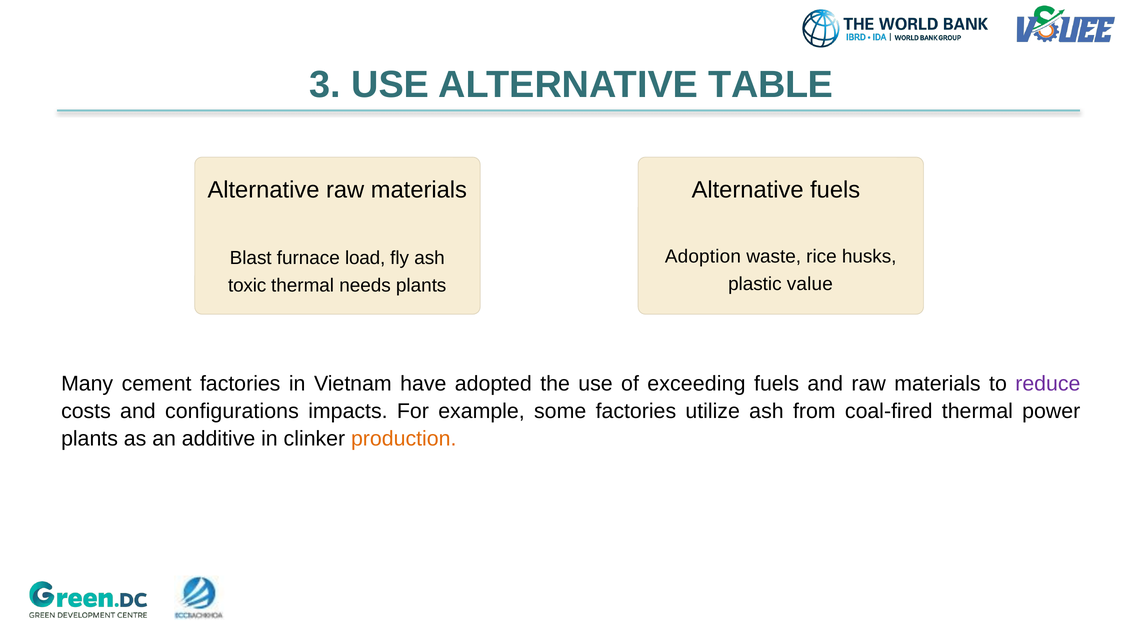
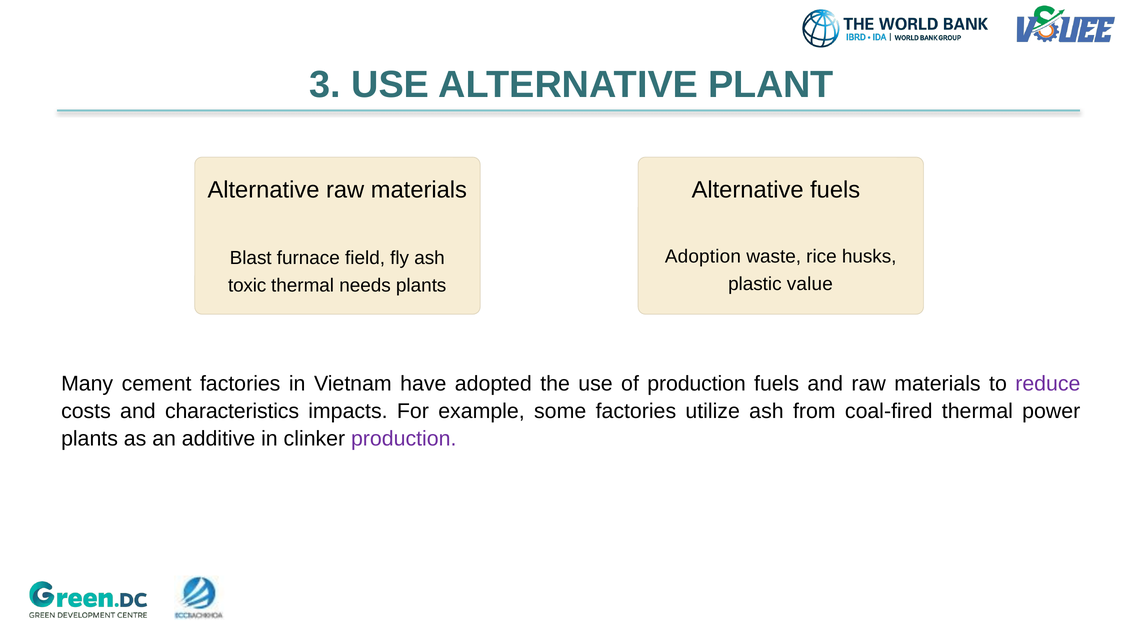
TABLE: TABLE -> PLANT (771, 85)
load: load -> field (365, 258)
of exceeding: exceeding -> production (697, 384)
configurations: configurations -> characteristics (232, 412)
production colour: orange -> purple (404, 439)
